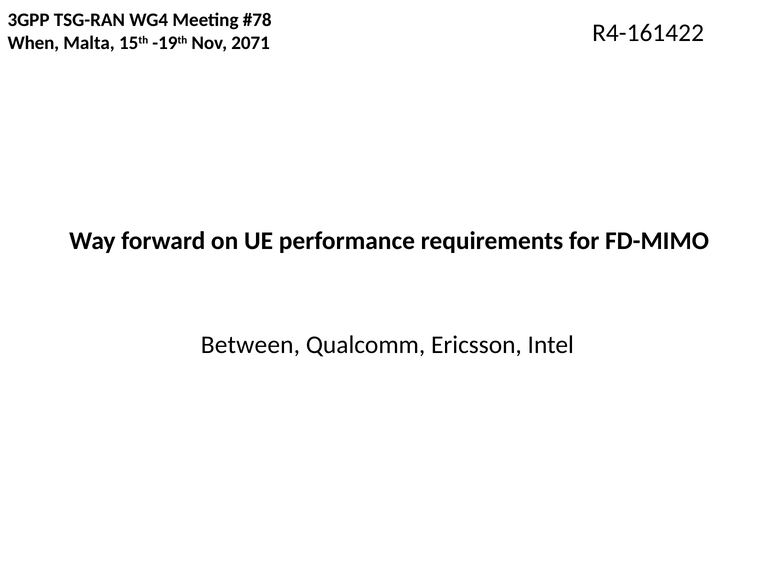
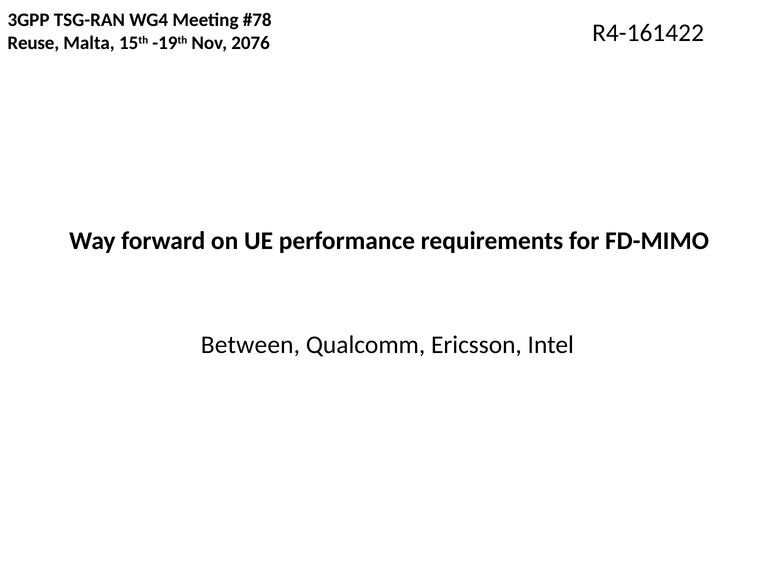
When: When -> Reuse (33, 43)
2071: 2071 -> 2076 (251, 43)
